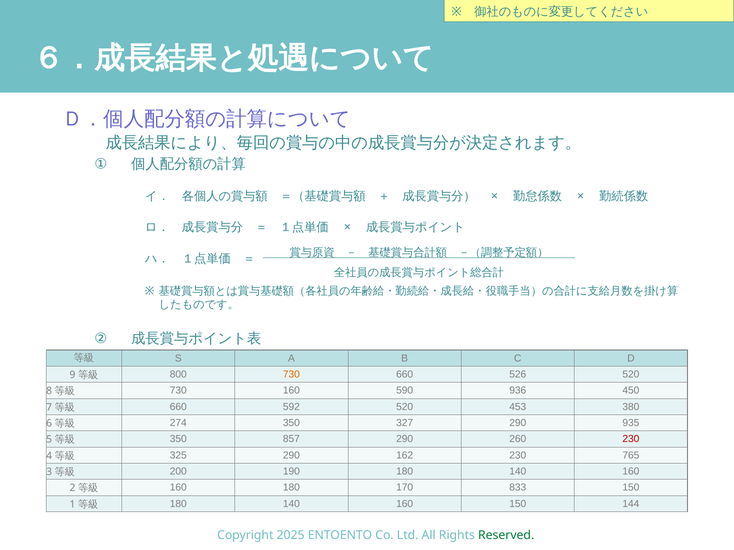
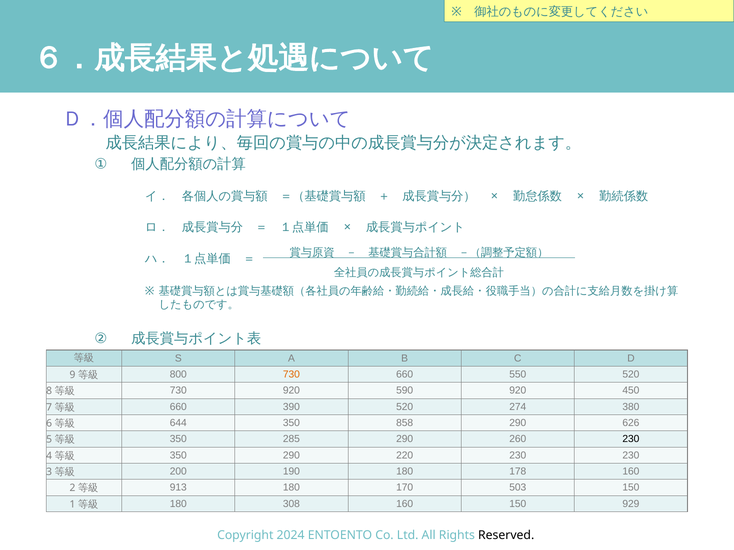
526: 526 -> 550 (518, 375)
730 160: 160 -> 920 (291, 391)
590 936: 936 -> 920 (518, 391)
592: 592 -> 390 (291, 407)
453: 453 -> 274 (518, 407)
274: 274 -> 644 (178, 423)
327: 327 -> 858 (405, 423)
935: 935 -> 626 (631, 423)
857: 857 -> 285 (291, 440)
230 colour: red -> black (631, 440)
325: 325 -> 350 (178, 456)
162: 162 -> 220 (405, 456)
230 765: 765 -> 230 (631, 456)
190 180 140: 140 -> 178 (518, 472)
160: 160 -> 913 (178, 488)
833: 833 -> 503 (518, 488)
140: 140 -> 308 (291, 504)
144: 144 -> 929 (631, 504)
2025: 2025 -> 2024 (291, 536)
Reserved colour: green -> black (506, 536)
